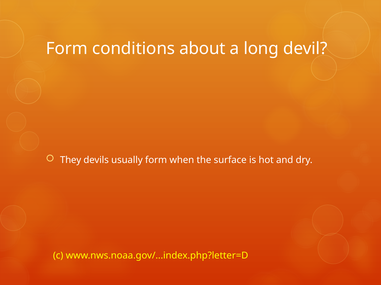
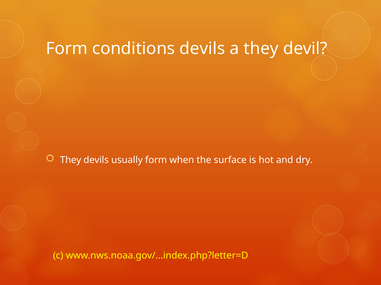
conditions about: about -> devils (202, 49)
a long: long -> they (261, 49)
